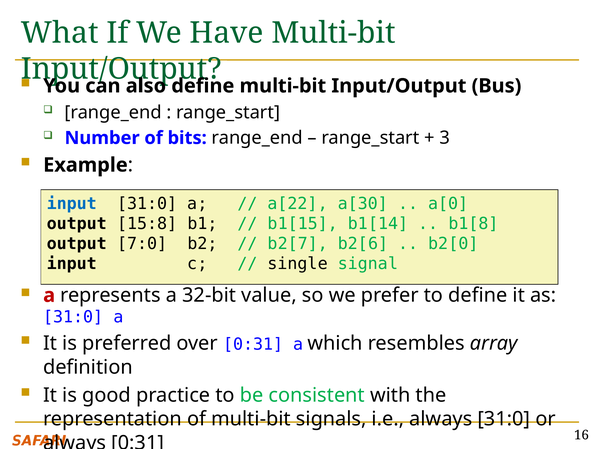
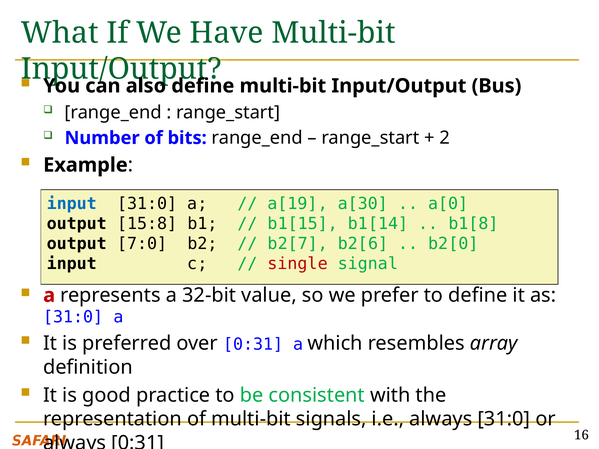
3: 3 -> 2 (445, 138)
a[22: a[22 -> a[19 (298, 204)
single colour: black -> red (298, 264)
